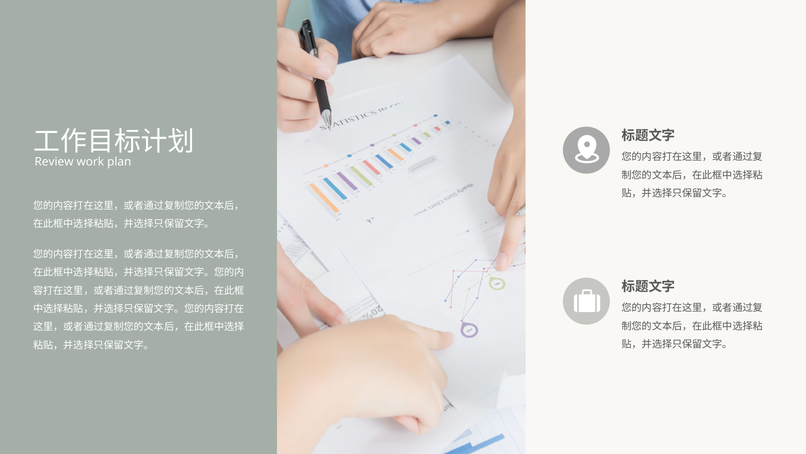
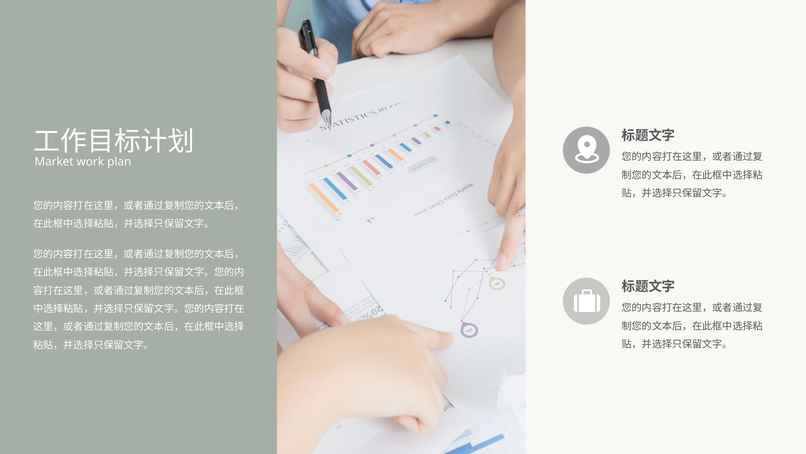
Review: Review -> Market (54, 162)
